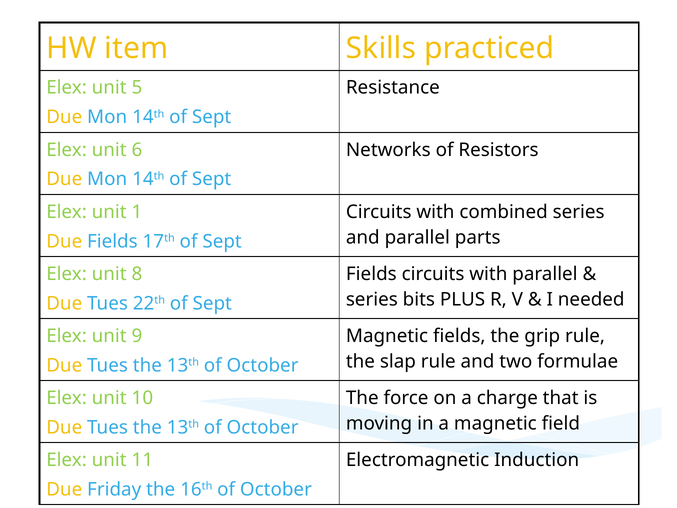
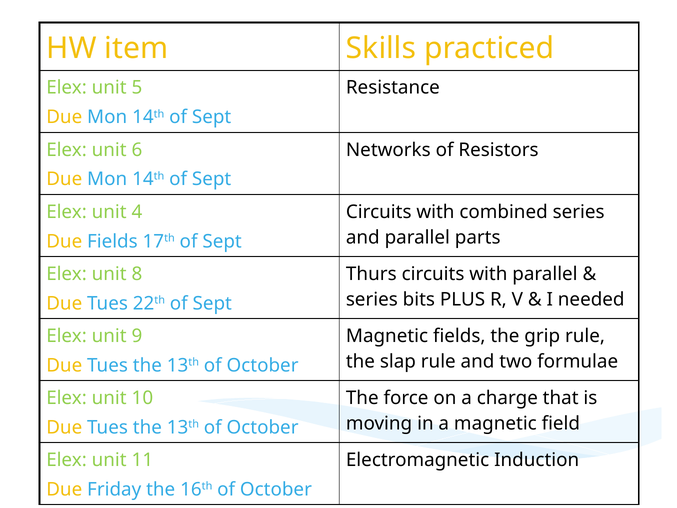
1: 1 -> 4 (137, 212)
Fields: Fields -> Thurs (371, 274)
